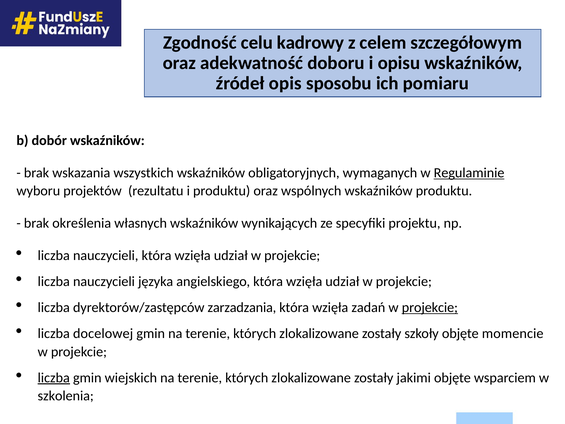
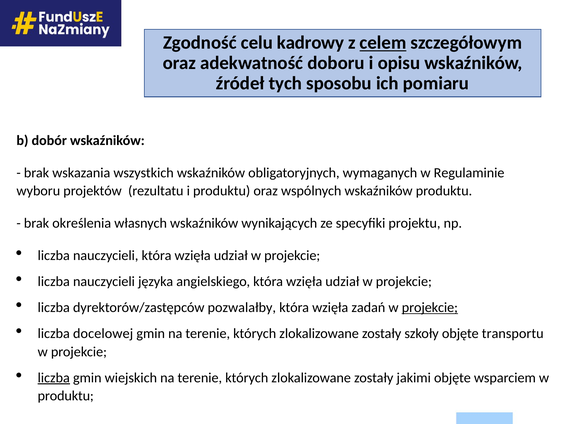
celem underline: none -> present (383, 43)
opis: opis -> tych (285, 83)
Regulaminie underline: present -> none (469, 173)
zarzadzania: zarzadzania -> pozwalałby (242, 307)
momencie: momencie -> transportu (513, 333)
szkolenia: szkolenia -> produktu (66, 396)
